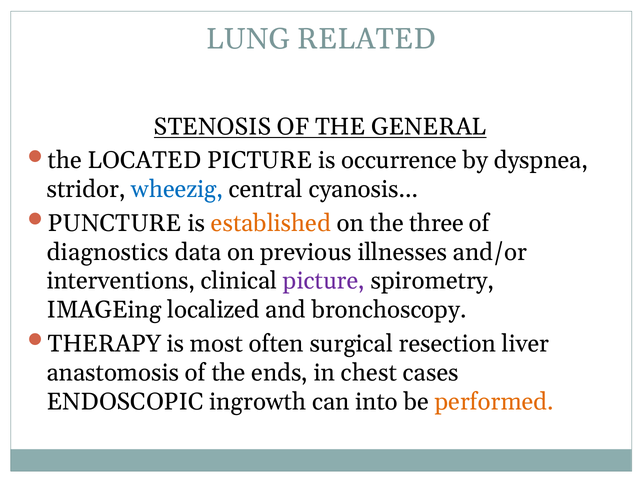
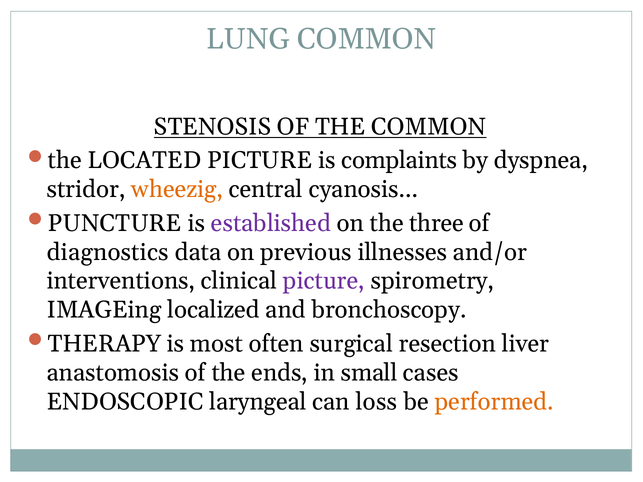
LUNG RELATED: RELATED -> COMMON (367, 39)
THE GENERAL: GENERAL -> COMMON (429, 127)
occurrence: occurrence -> complaints (399, 160)
wheezig colour: blue -> orange (177, 189)
established colour: orange -> purple (271, 223)
chest: chest -> small (369, 373)
ingrowth: ingrowth -> laryngeal (258, 402)
into: into -> loss (377, 402)
